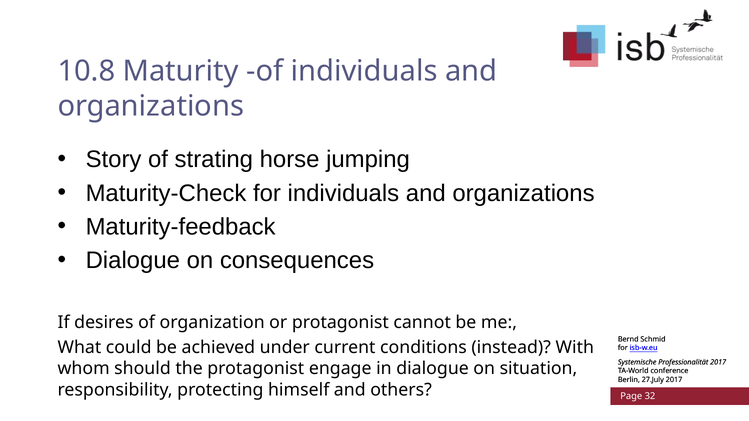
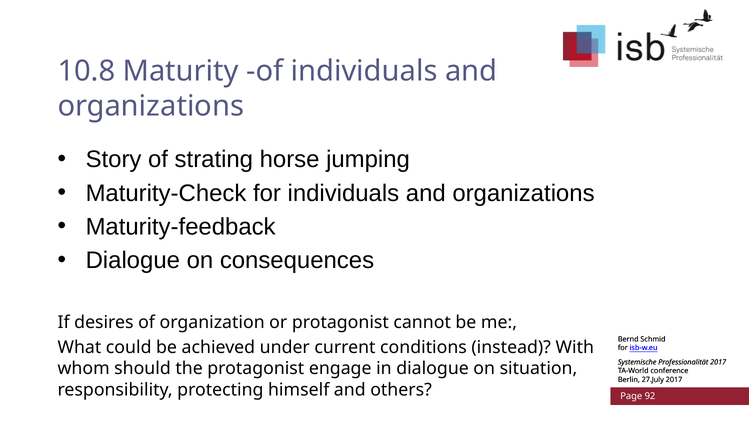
32: 32 -> 92 (650, 396)
